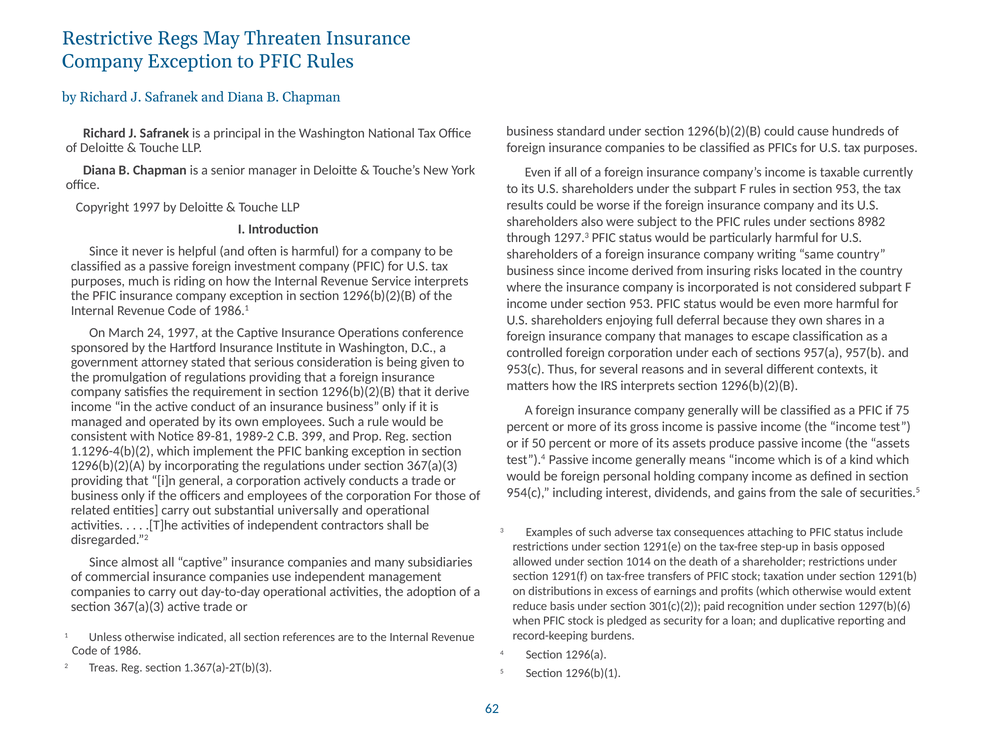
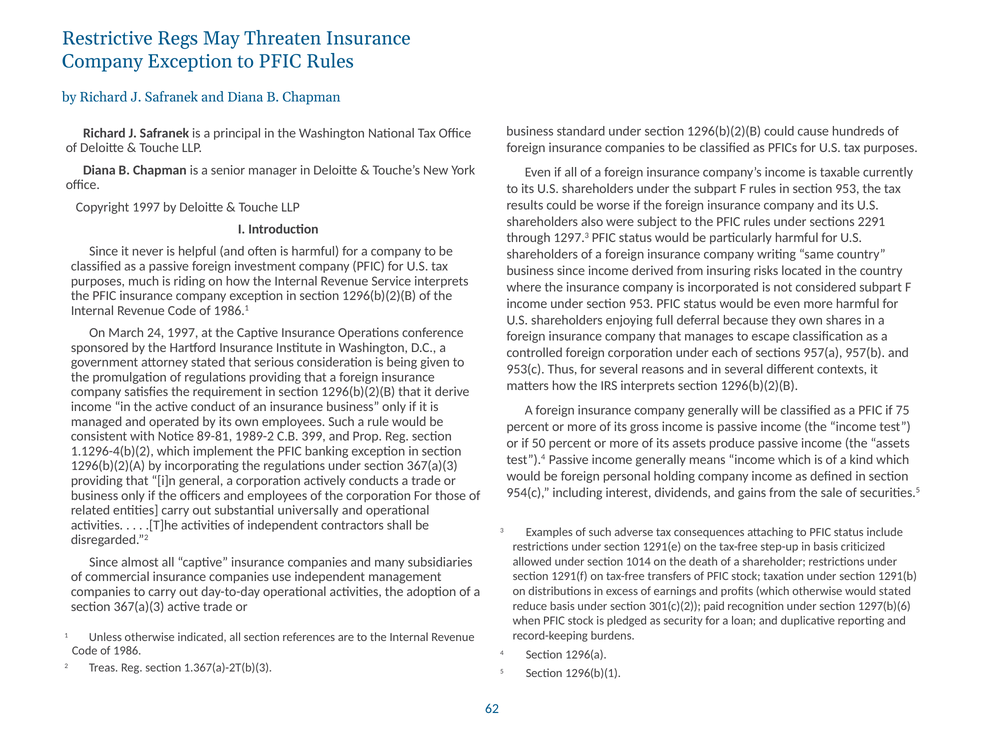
8982: 8982 -> 2291 (871, 221)
opposed: opposed -> criticized (863, 547)
would extent: extent -> stated (895, 591)
